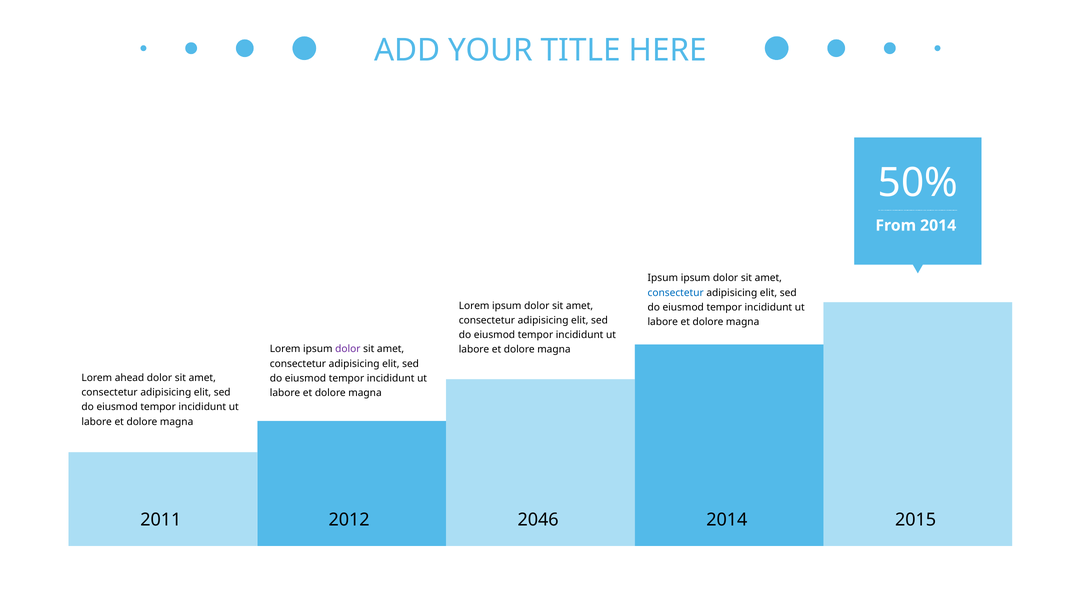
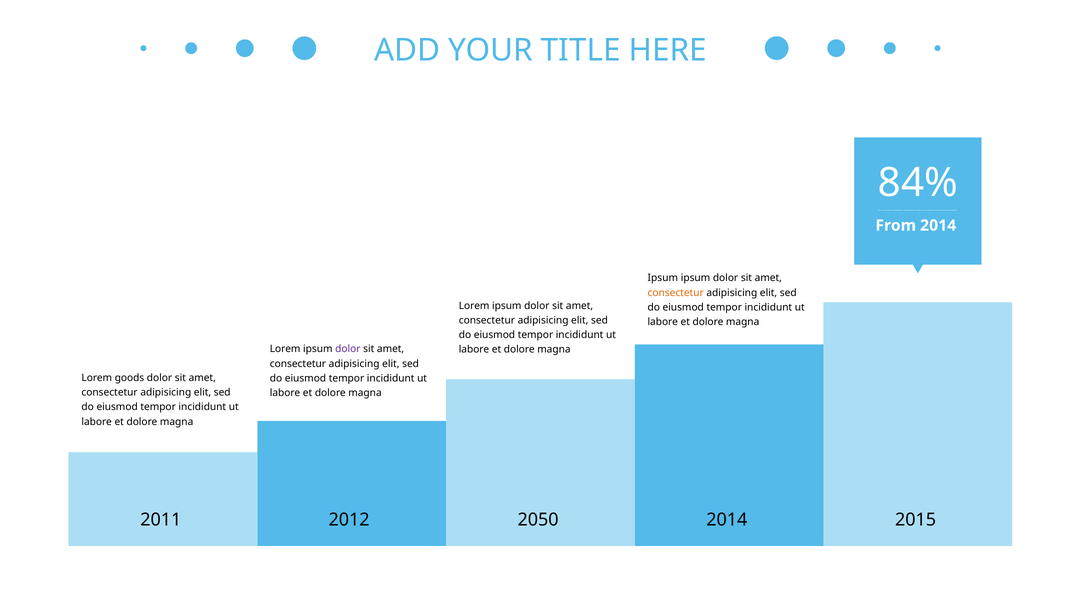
50%: 50% -> 84% (918, 183)
consectetur colour: blue -> orange (676, 293)
ahead: ahead -> goods (129, 378)
2046: 2046 -> 2050 (538, 520)
